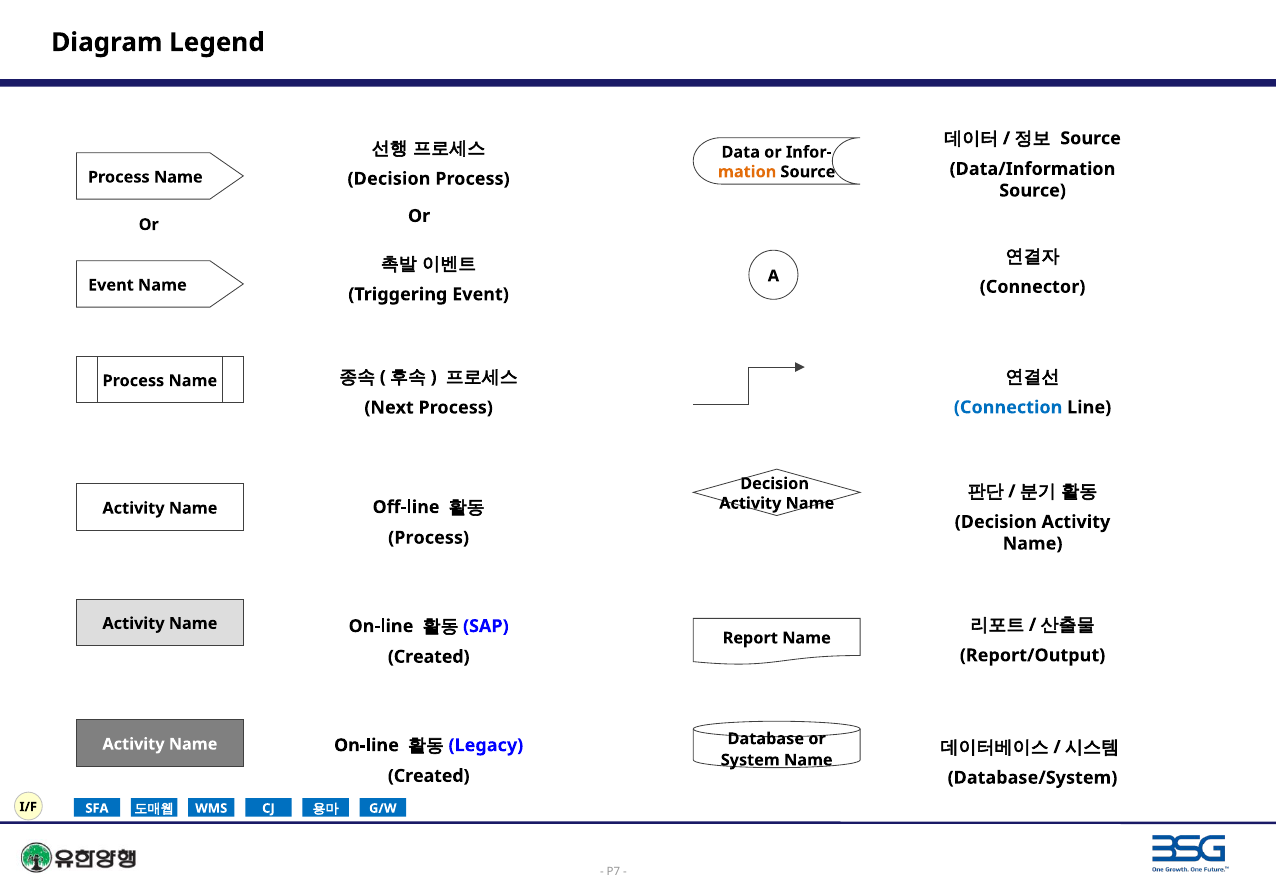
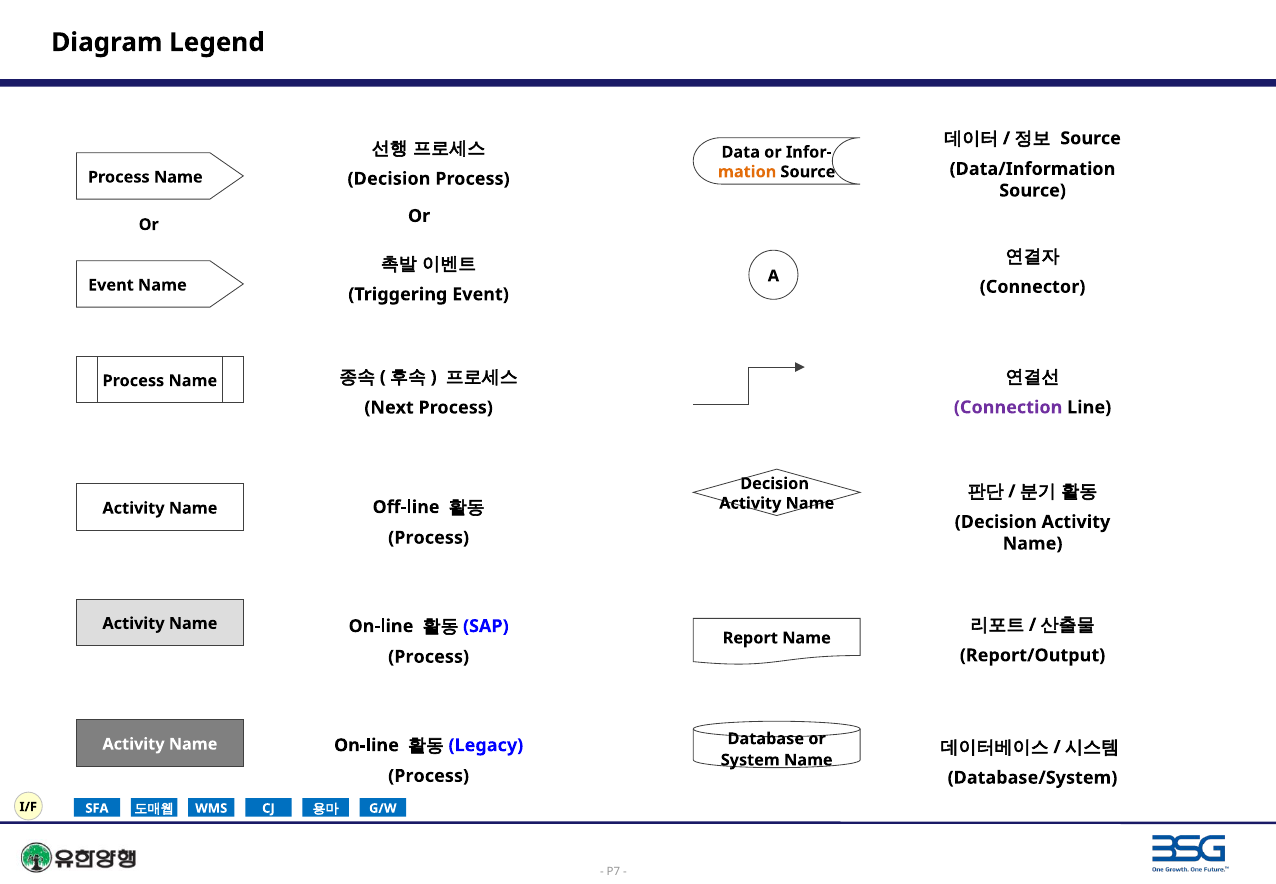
Connection colour: blue -> purple (1008, 407)
Created: Created -> Process (429, 656)
Created: Created -> Process (429, 776)
